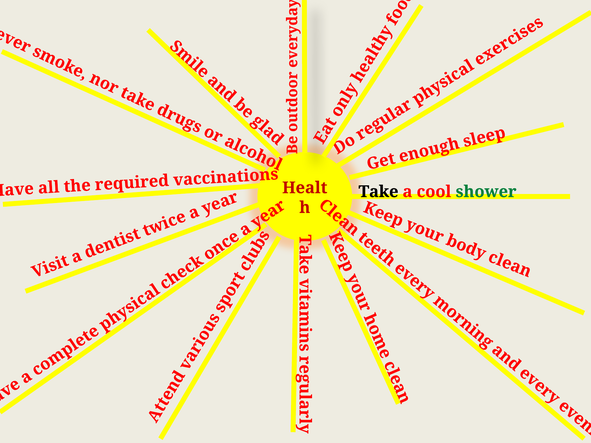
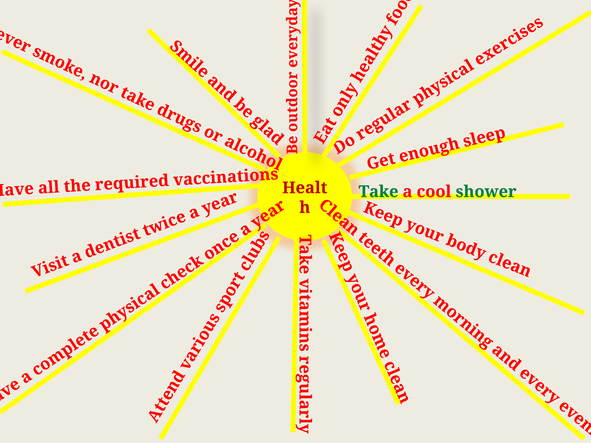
Take colour: black -> green (378, 192)
